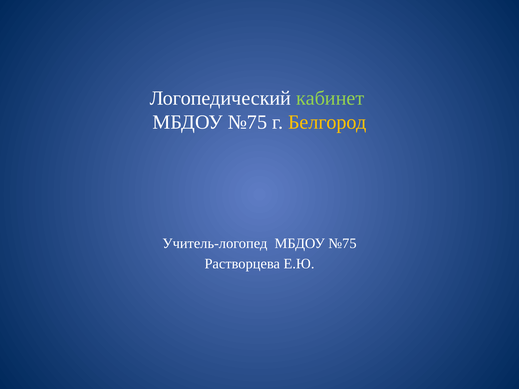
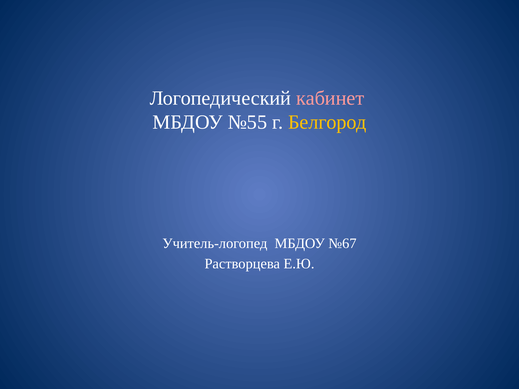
кабинет colour: light green -> pink (330, 98)
№75: №75 -> №55 (247, 122)
Учитель-логопед МБДОУ №75: №75 -> №67 (342, 244)
